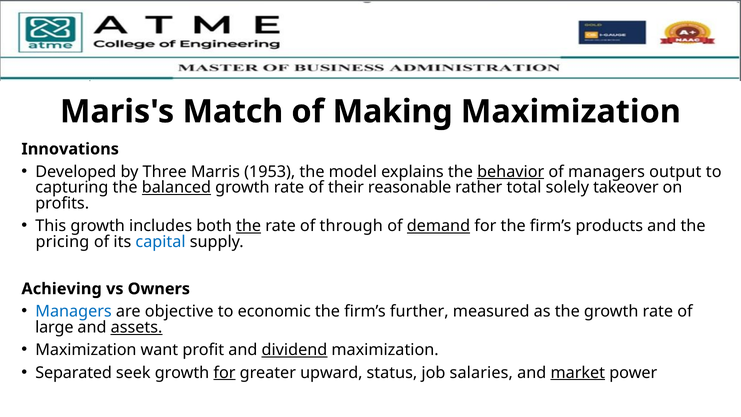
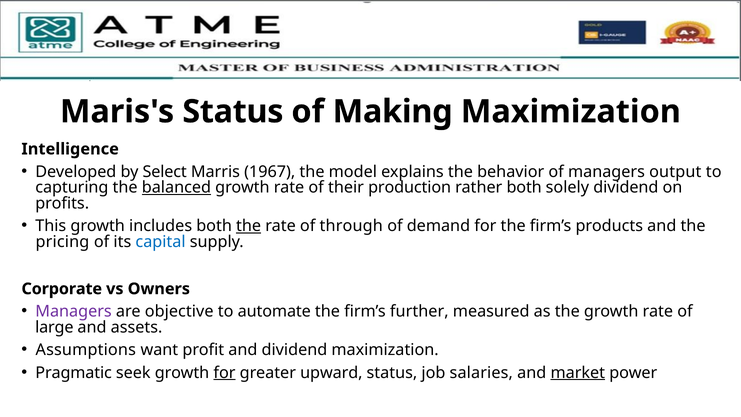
Maris's Match: Match -> Status (233, 112)
Innovations: Innovations -> Intelligence (70, 149)
Three: Three -> Select (165, 172)
1953: 1953 -> 1967 (270, 172)
behavior underline: present -> none (511, 172)
reasonable: reasonable -> production (410, 187)
rather total: total -> both (524, 187)
solely takeover: takeover -> dividend (626, 187)
demand underline: present -> none (438, 226)
Achieving: Achieving -> Corporate (62, 289)
Managers colour: blue -> purple (74, 311)
economic: economic -> automate (274, 311)
assets underline: present -> none (137, 327)
Maximization: Maximization -> Assumptions (86, 350)
dividend underline: present -> none (294, 350)
Separated: Separated -> Pragmatic (74, 373)
